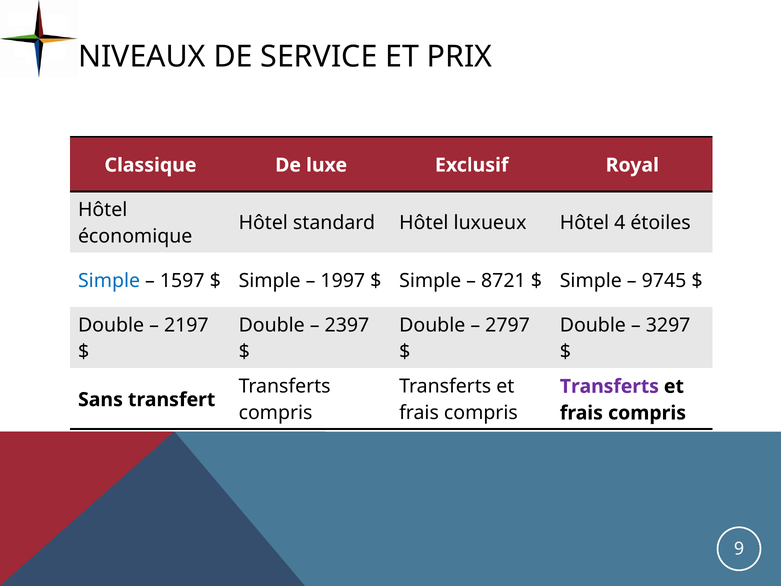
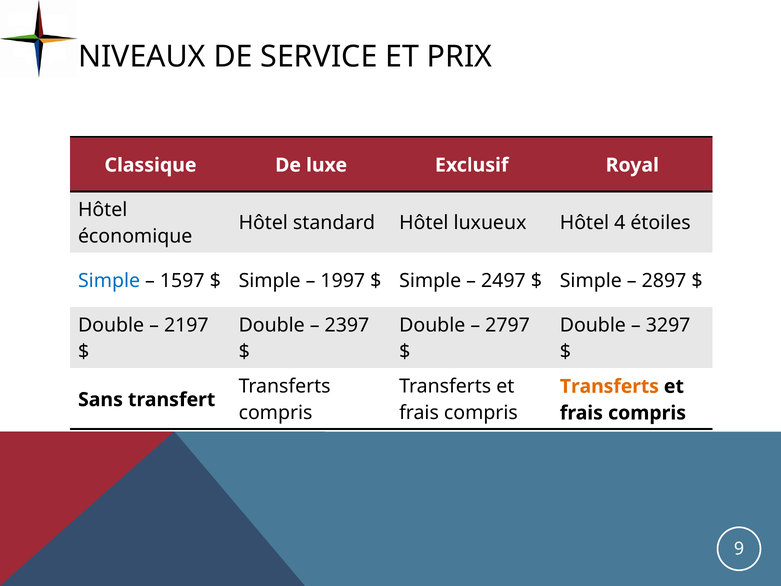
8721: 8721 -> 2497 (503, 281)
9745: 9745 -> 2897 (664, 281)
Transferts colour: purple -> orange (609, 386)
